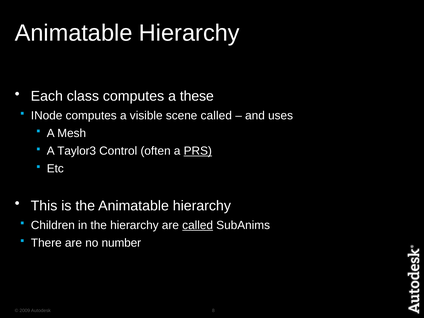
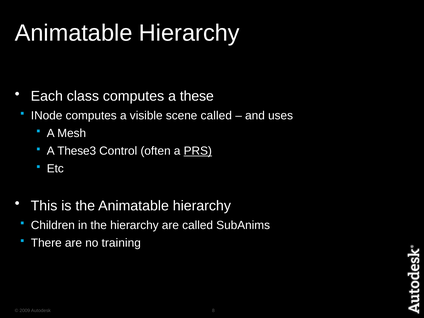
Taylor3: Taylor3 -> These3 (77, 151)
called underline: present -> none (198, 225)
number: number -> training (121, 243)
